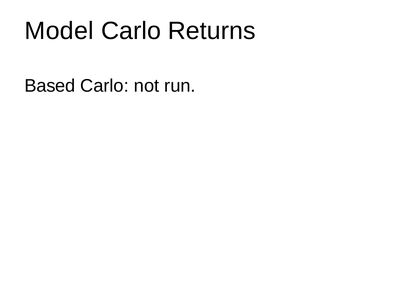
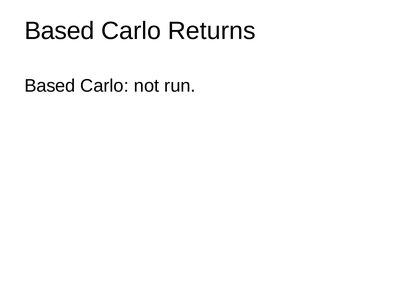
Model: Model -> Based (59, 31)
